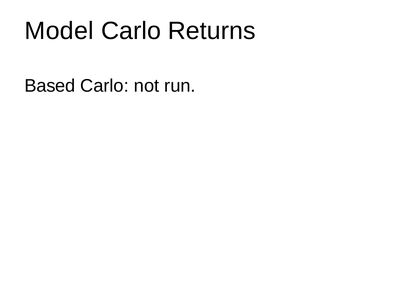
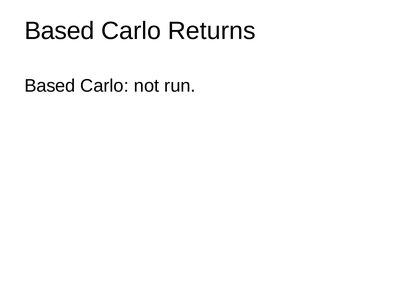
Model: Model -> Based (59, 31)
